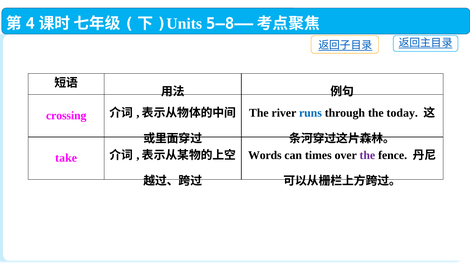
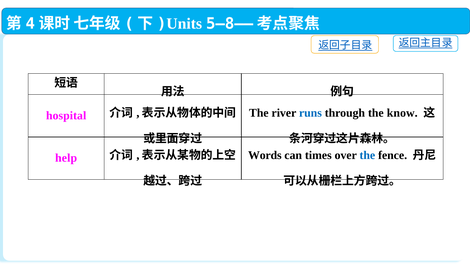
today: today -> know (402, 113)
crossing: crossing -> hospital (66, 115)
the colour: purple -> blue (367, 155)
take: take -> help (66, 158)
